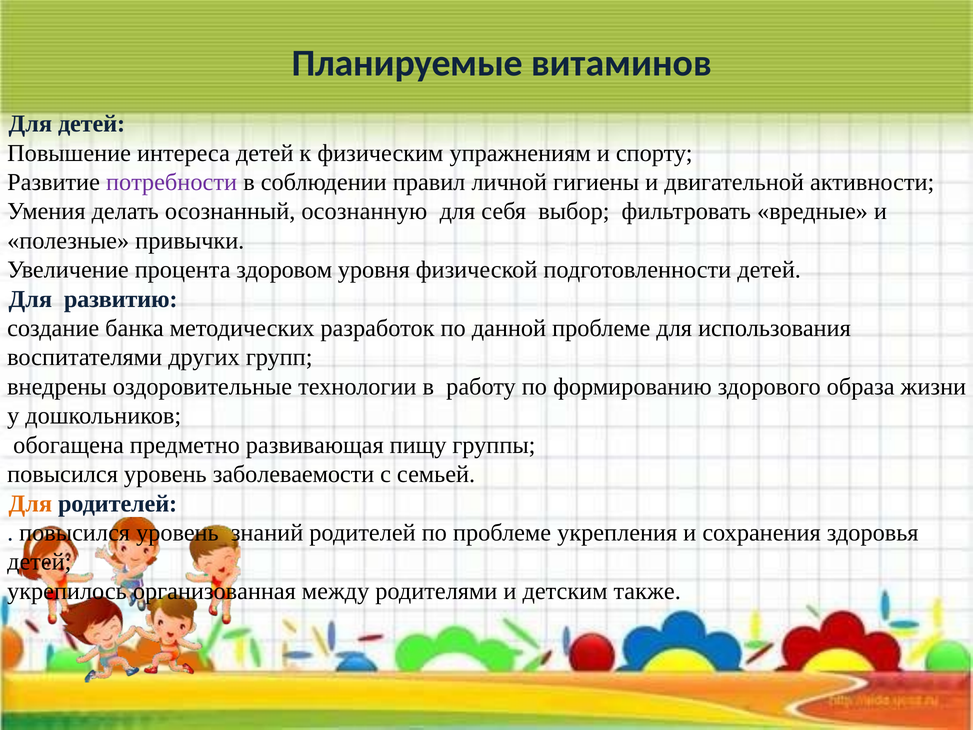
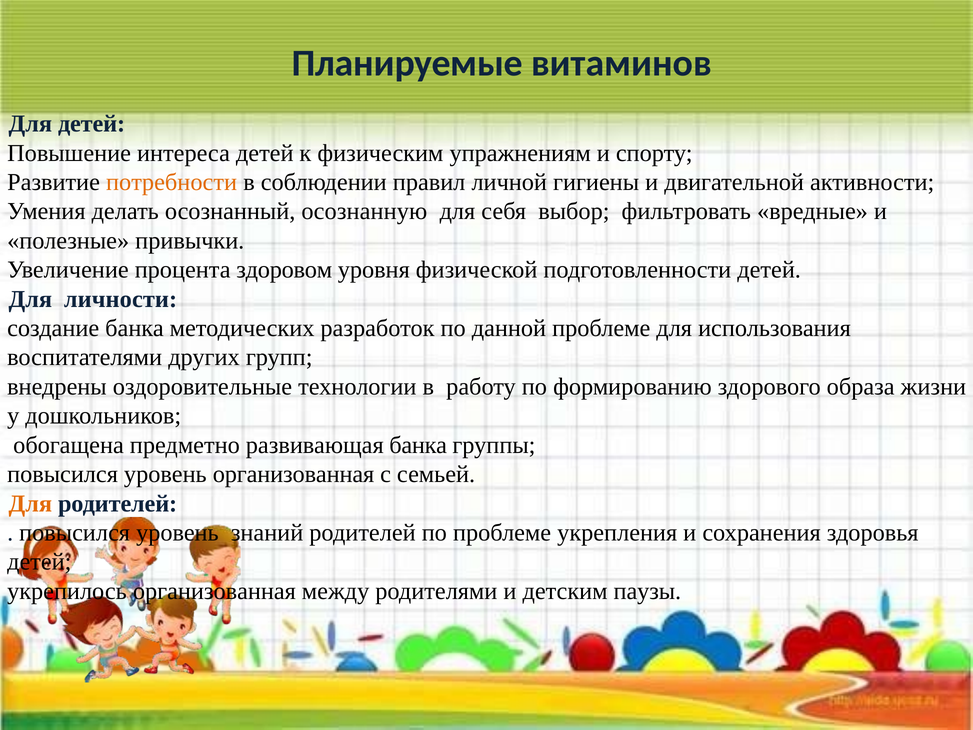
потребности colour: purple -> orange (172, 182)
развитию: развитию -> личности (121, 299)
развивающая пищу: пищу -> банка (418, 445)
уровень заболеваемости: заболеваемости -> организованная (293, 474)
также: также -> паузы (647, 591)
